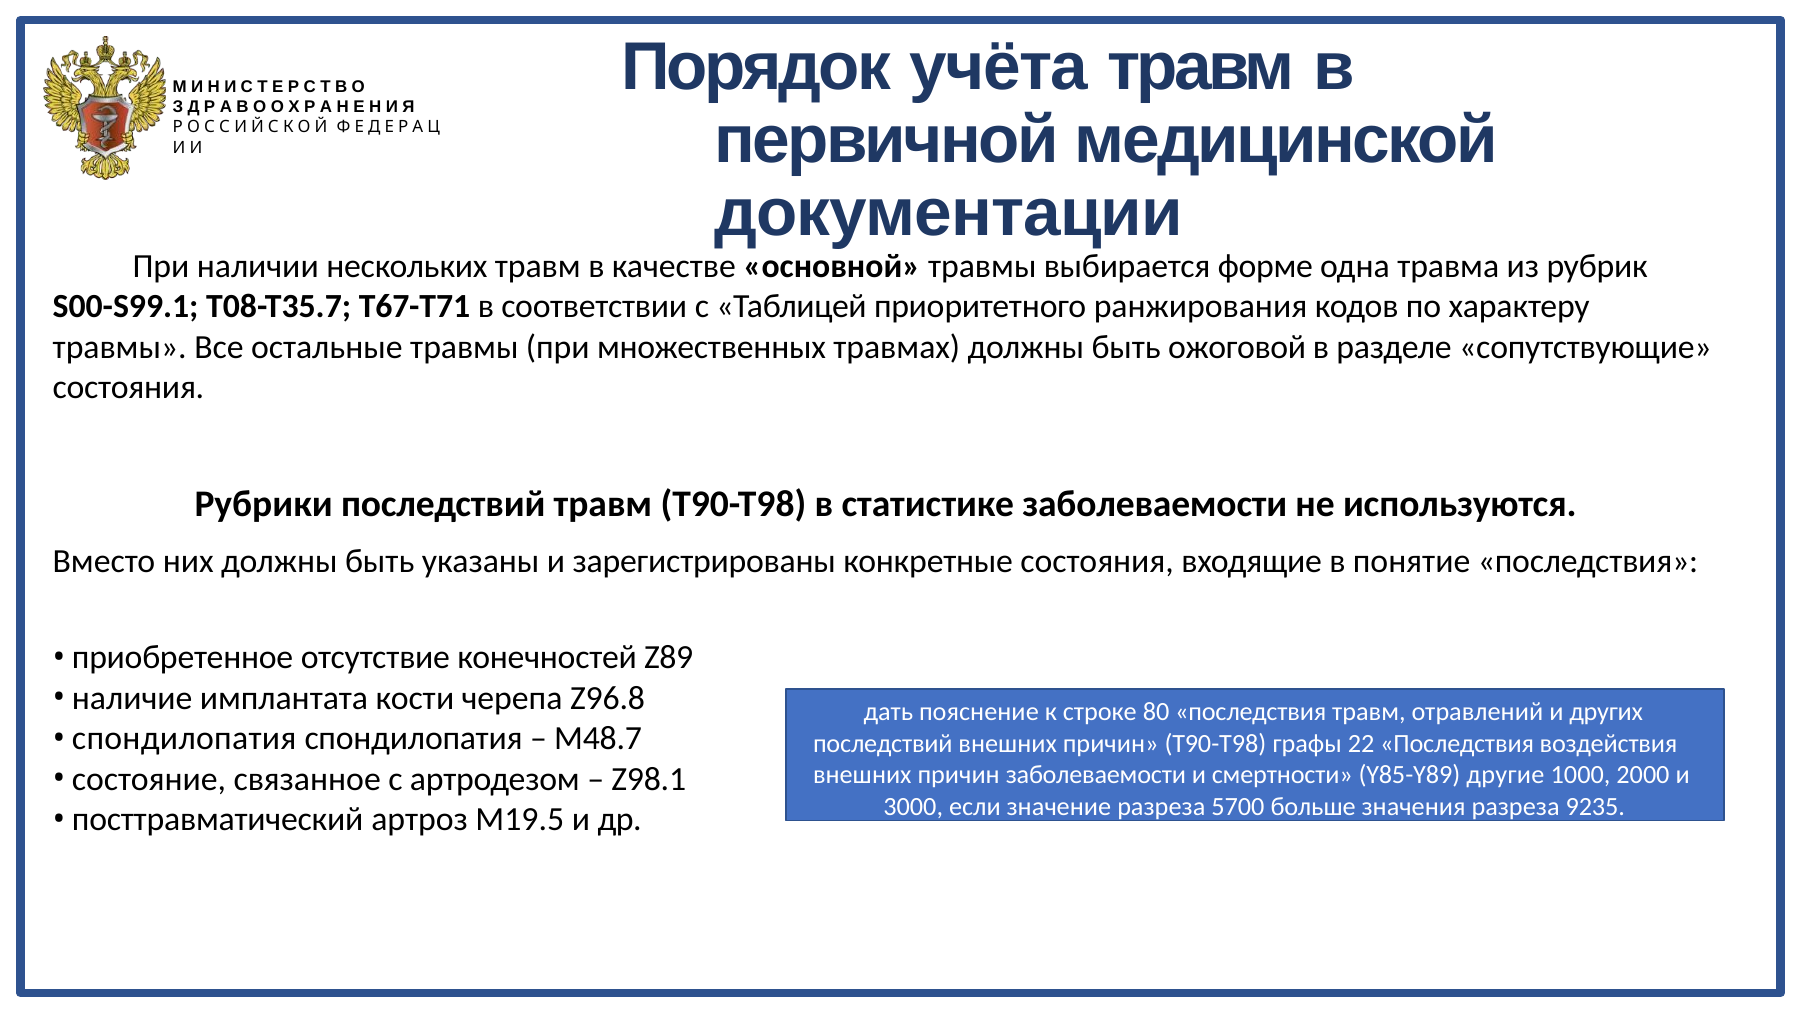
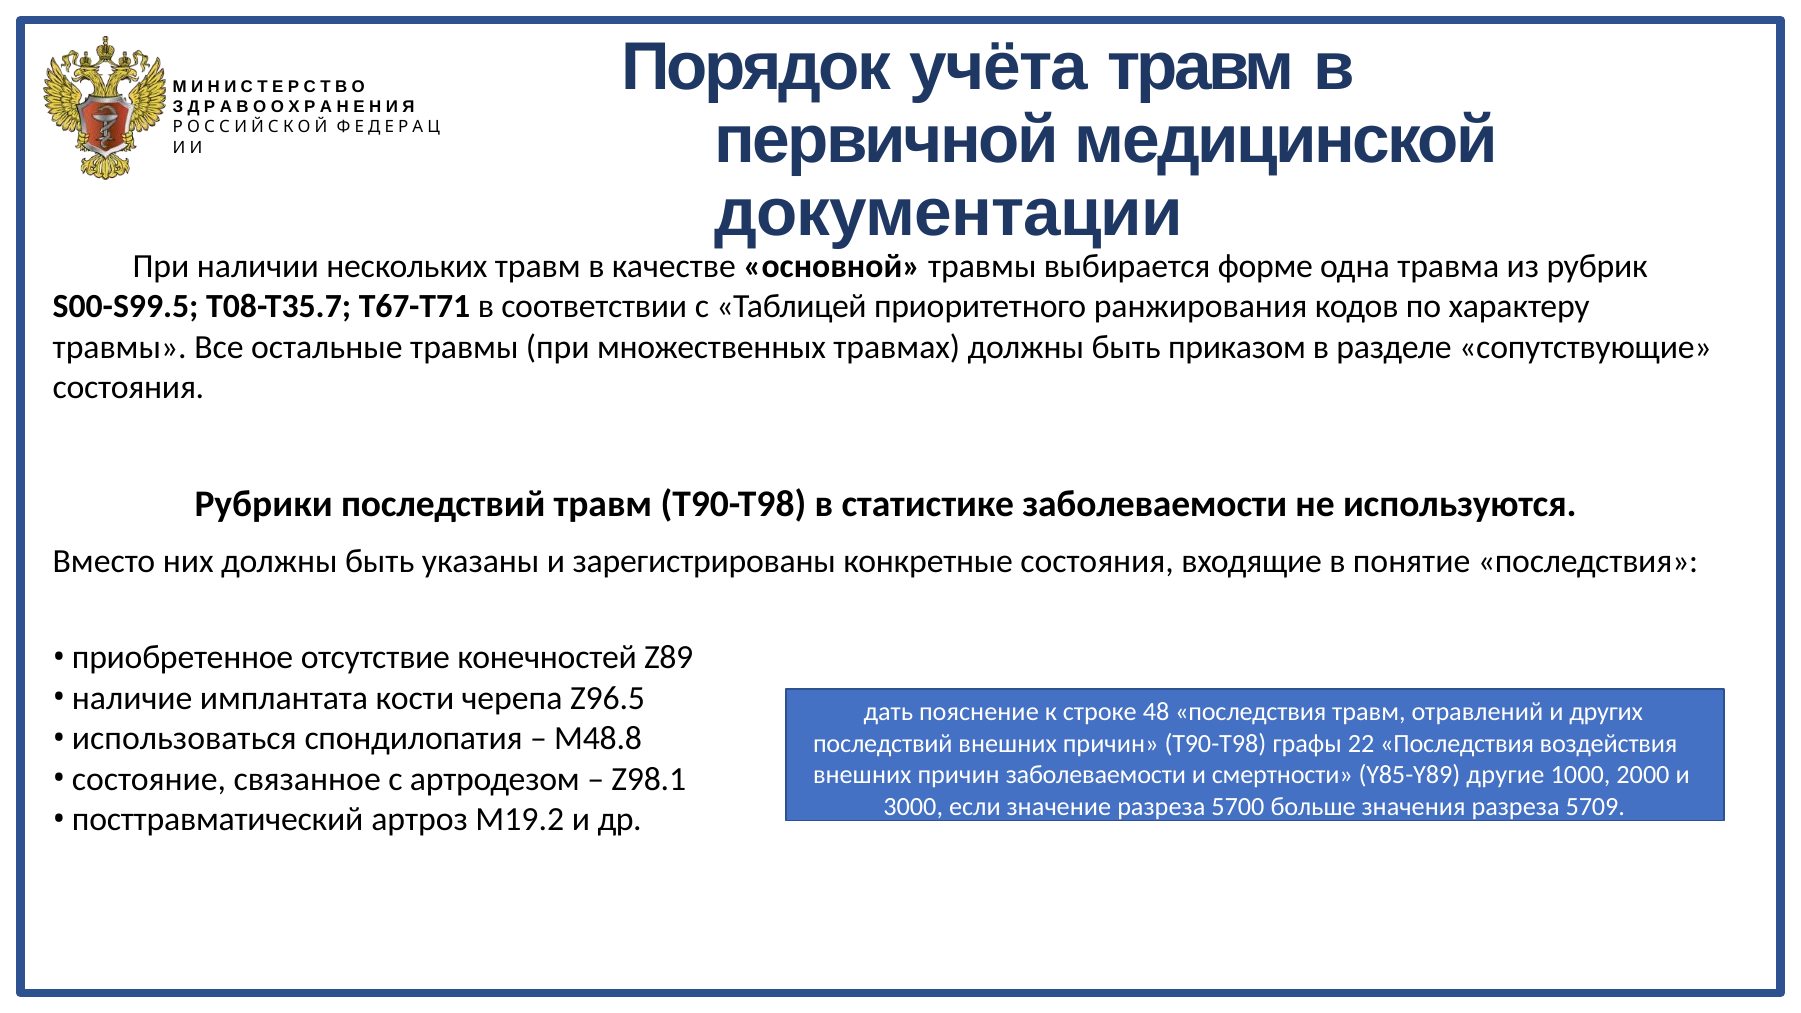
S00-S99.1: S00-S99.1 -> S00-S99.5 (126, 307)
ожоговой: ожоговой -> приказом (1237, 347)
Z96.8: Z96.8 -> Z96.5 (607, 698)
80: 80 -> 48 (1156, 712)
спондилопатия: спондилопатия -> использоваться (184, 739)
М48.7: М48.7 -> М48.8 (598, 739)
9235: 9235 -> 5709 (1595, 807)
M19.5: M19.5 -> M19.2 (520, 820)
